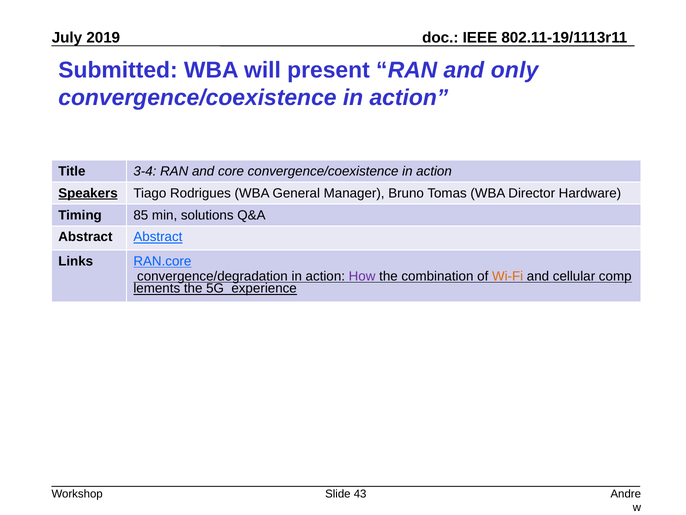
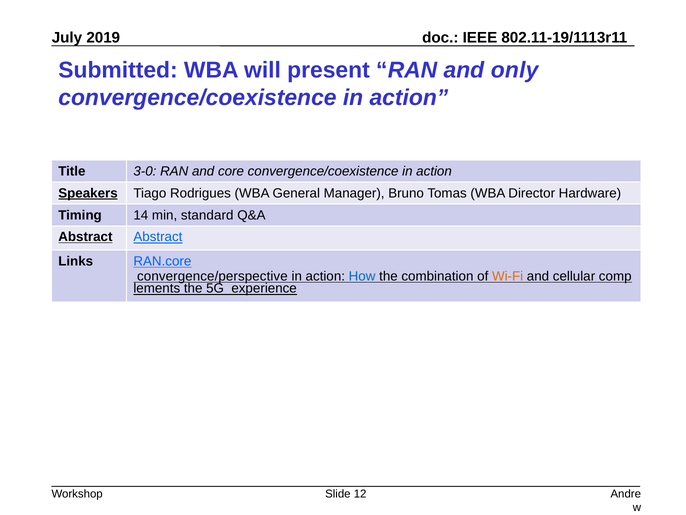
3-4: 3-4 -> 3-0 (145, 171)
85: 85 -> 14 (141, 215)
solutions: solutions -> standard (207, 215)
Abstract underline: none -> present (85, 237)
convergence/degradation: convergence/degradation -> convergence/perspective (212, 276)
How colour: purple -> blue (362, 276)
43: 43 -> 12 (360, 493)
